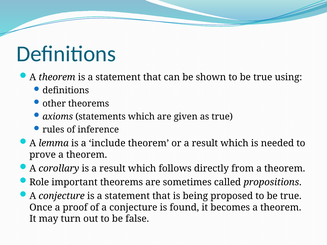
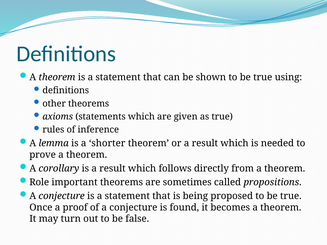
include: include -> shorter (107, 143)
